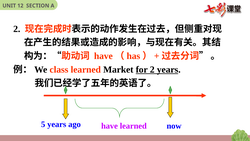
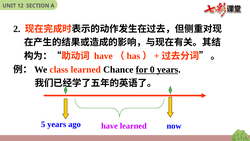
Market: Market -> Chance (118, 69)
for 2: 2 -> 0 (152, 69)
